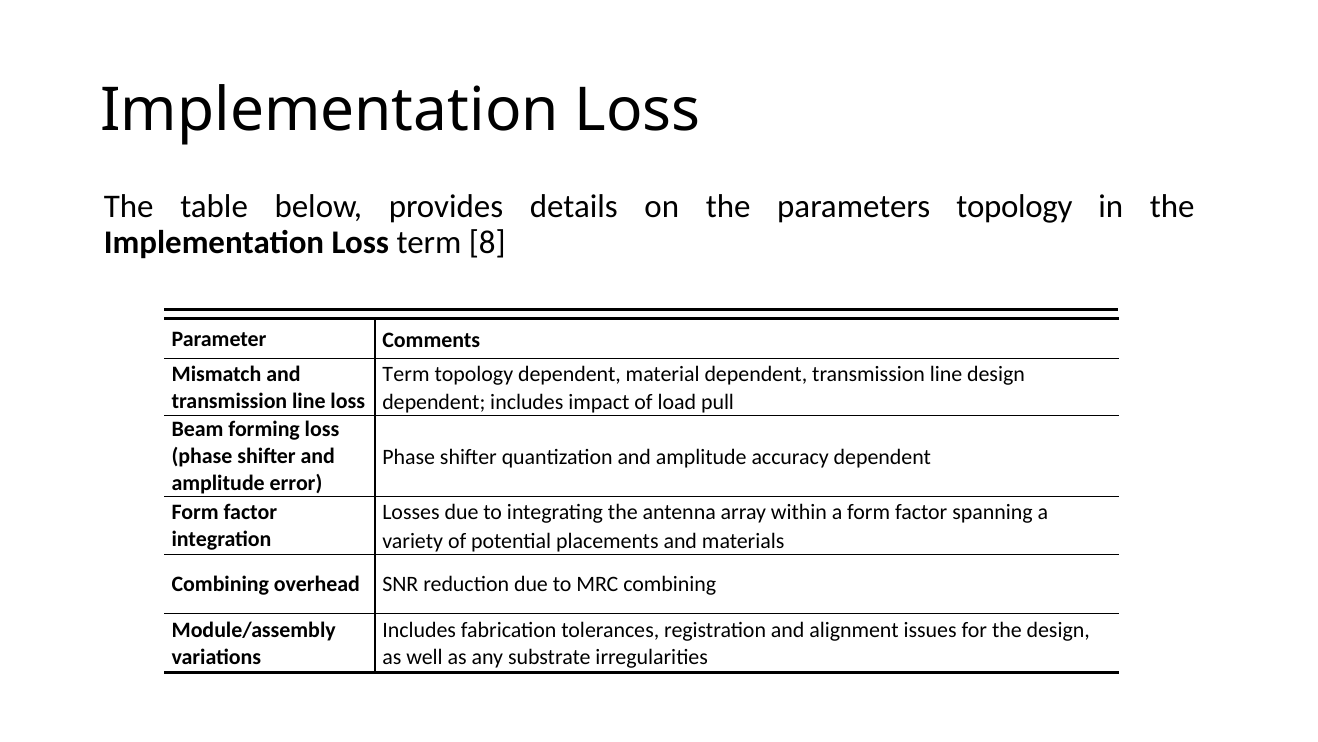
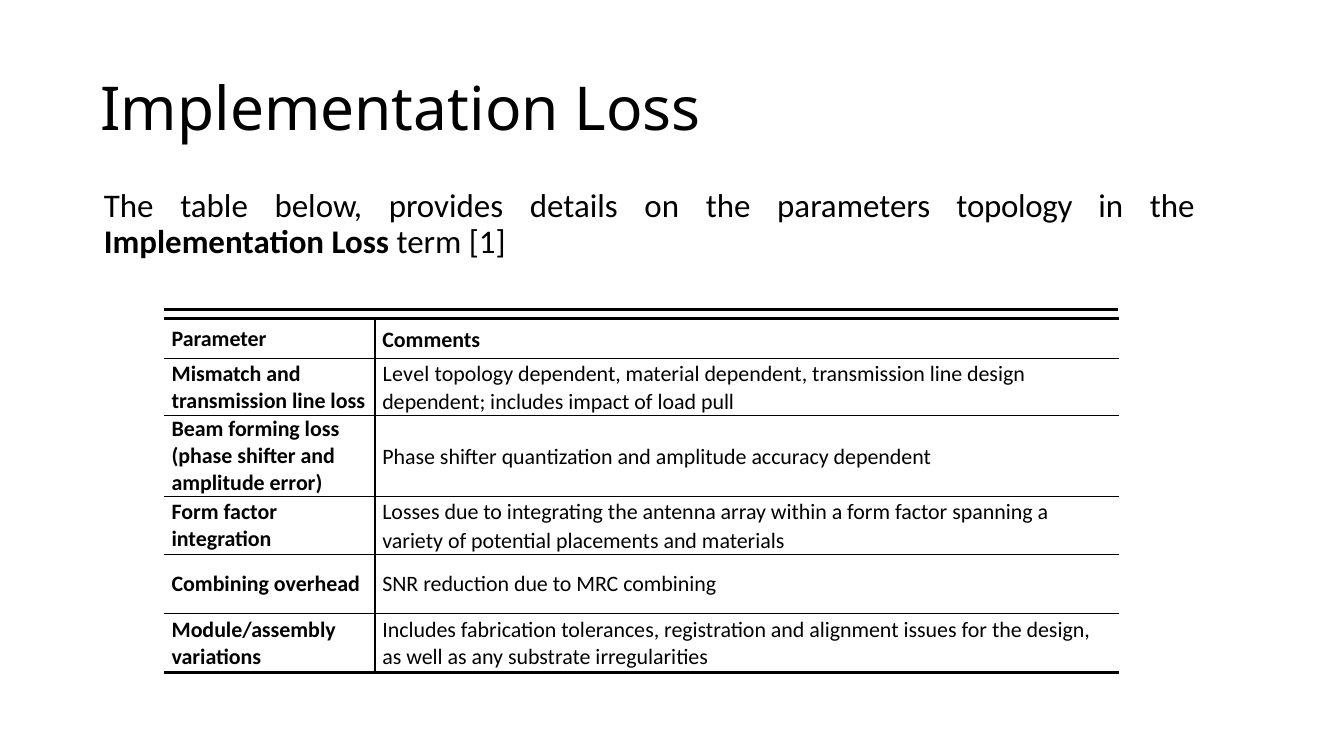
8: 8 -> 1 (487, 242)
Term: Term -> Level (406, 374)
